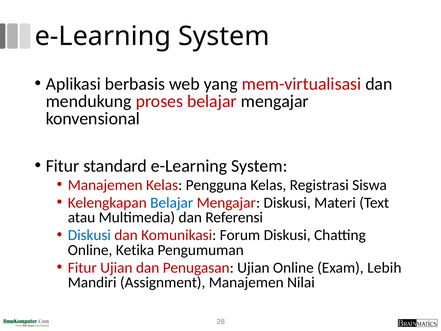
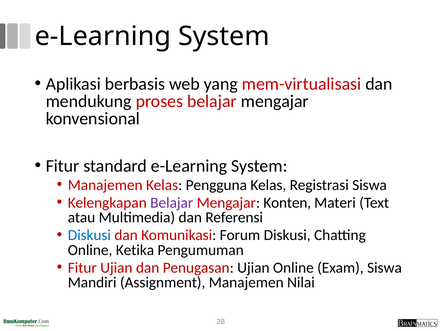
Belajar colour: blue -> purple (172, 202)
Mengajar Diskusi: Diskusi -> Konten (287, 202)
Exam Lebih: Lebih -> Siswa (384, 267)
